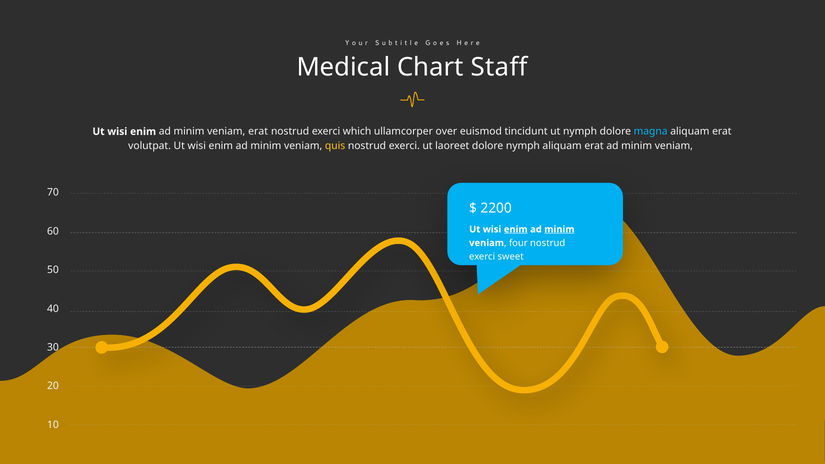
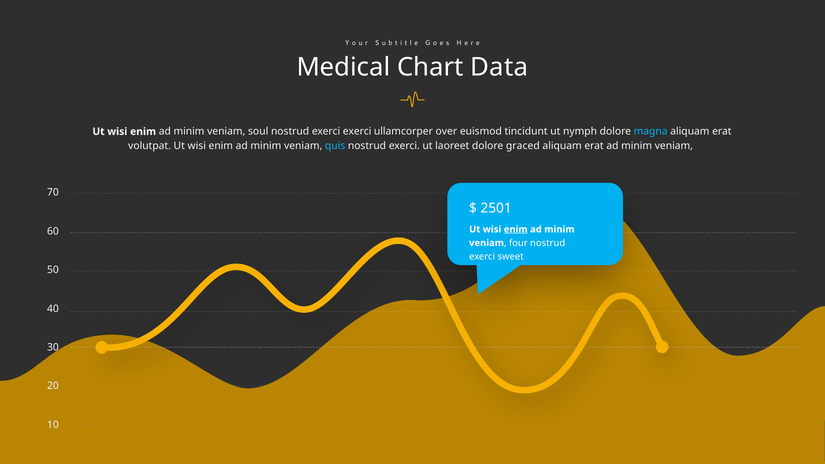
Staff: Staff -> Data (499, 67)
veniam erat: erat -> soul (258, 132)
exerci which: which -> exerci (357, 132)
quis colour: yellow -> light blue (335, 146)
dolore nymph: nymph -> graced (523, 146)
2200: 2200 -> 2501 (496, 208)
minim underline: present -> none (559, 229)
